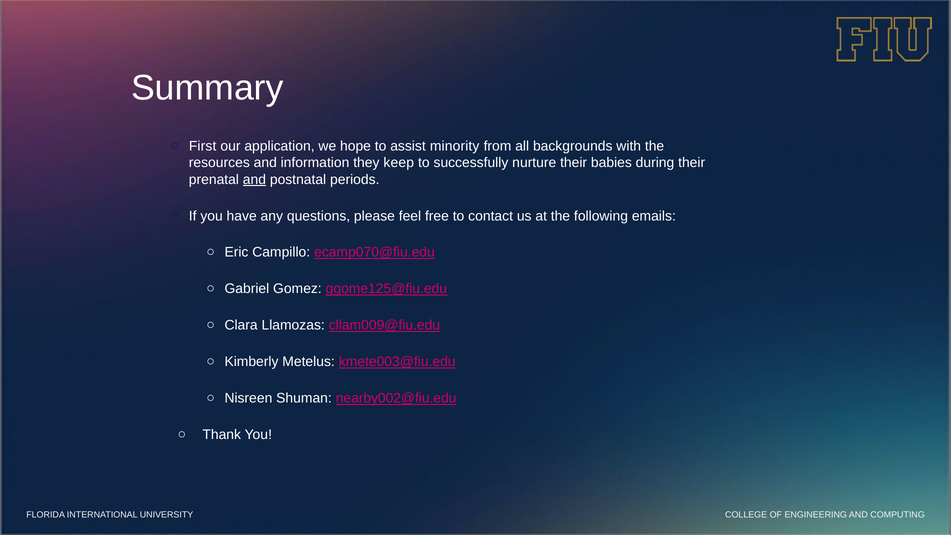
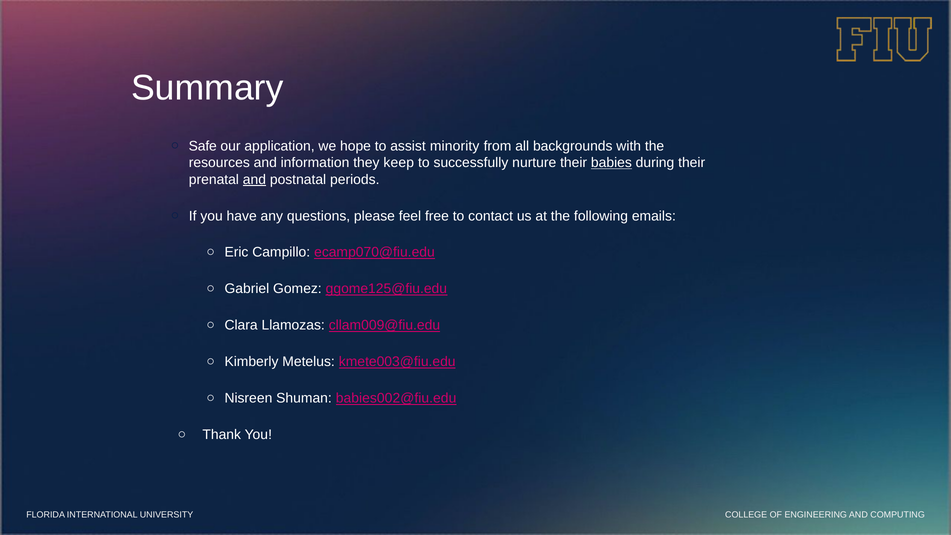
First: First -> Safe (203, 146)
babies underline: none -> present (611, 163)
nearby002@fiu.edu: nearby002@fiu.edu -> babies002@fiu.edu (396, 398)
